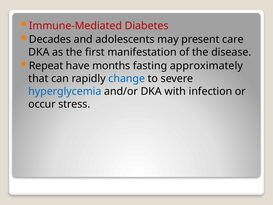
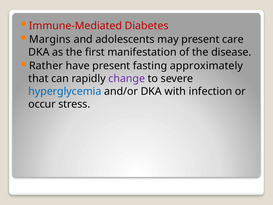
Decades: Decades -> Margins (50, 39)
Repeat: Repeat -> Rather (46, 66)
have months: months -> present (111, 66)
change colour: blue -> purple (127, 79)
